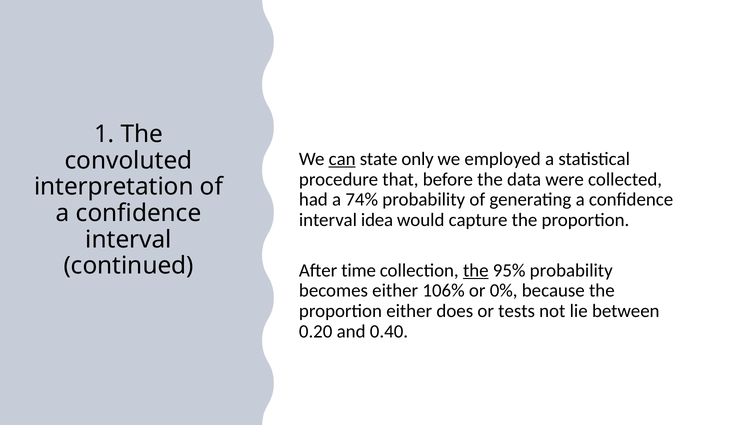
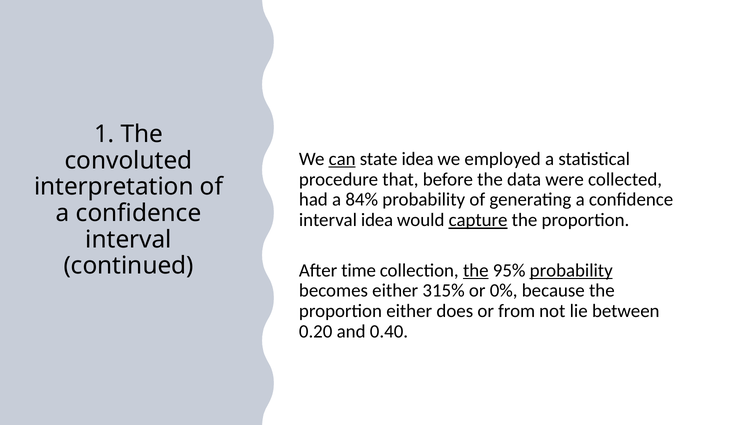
state only: only -> idea (418, 159)
74%: 74% -> 84% (362, 200)
capture underline: none -> present (478, 220)
probability underline: none -> present (571, 270)
106%: 106% -> 315% (444, 291)
tests: tests -> from (517, 311)
